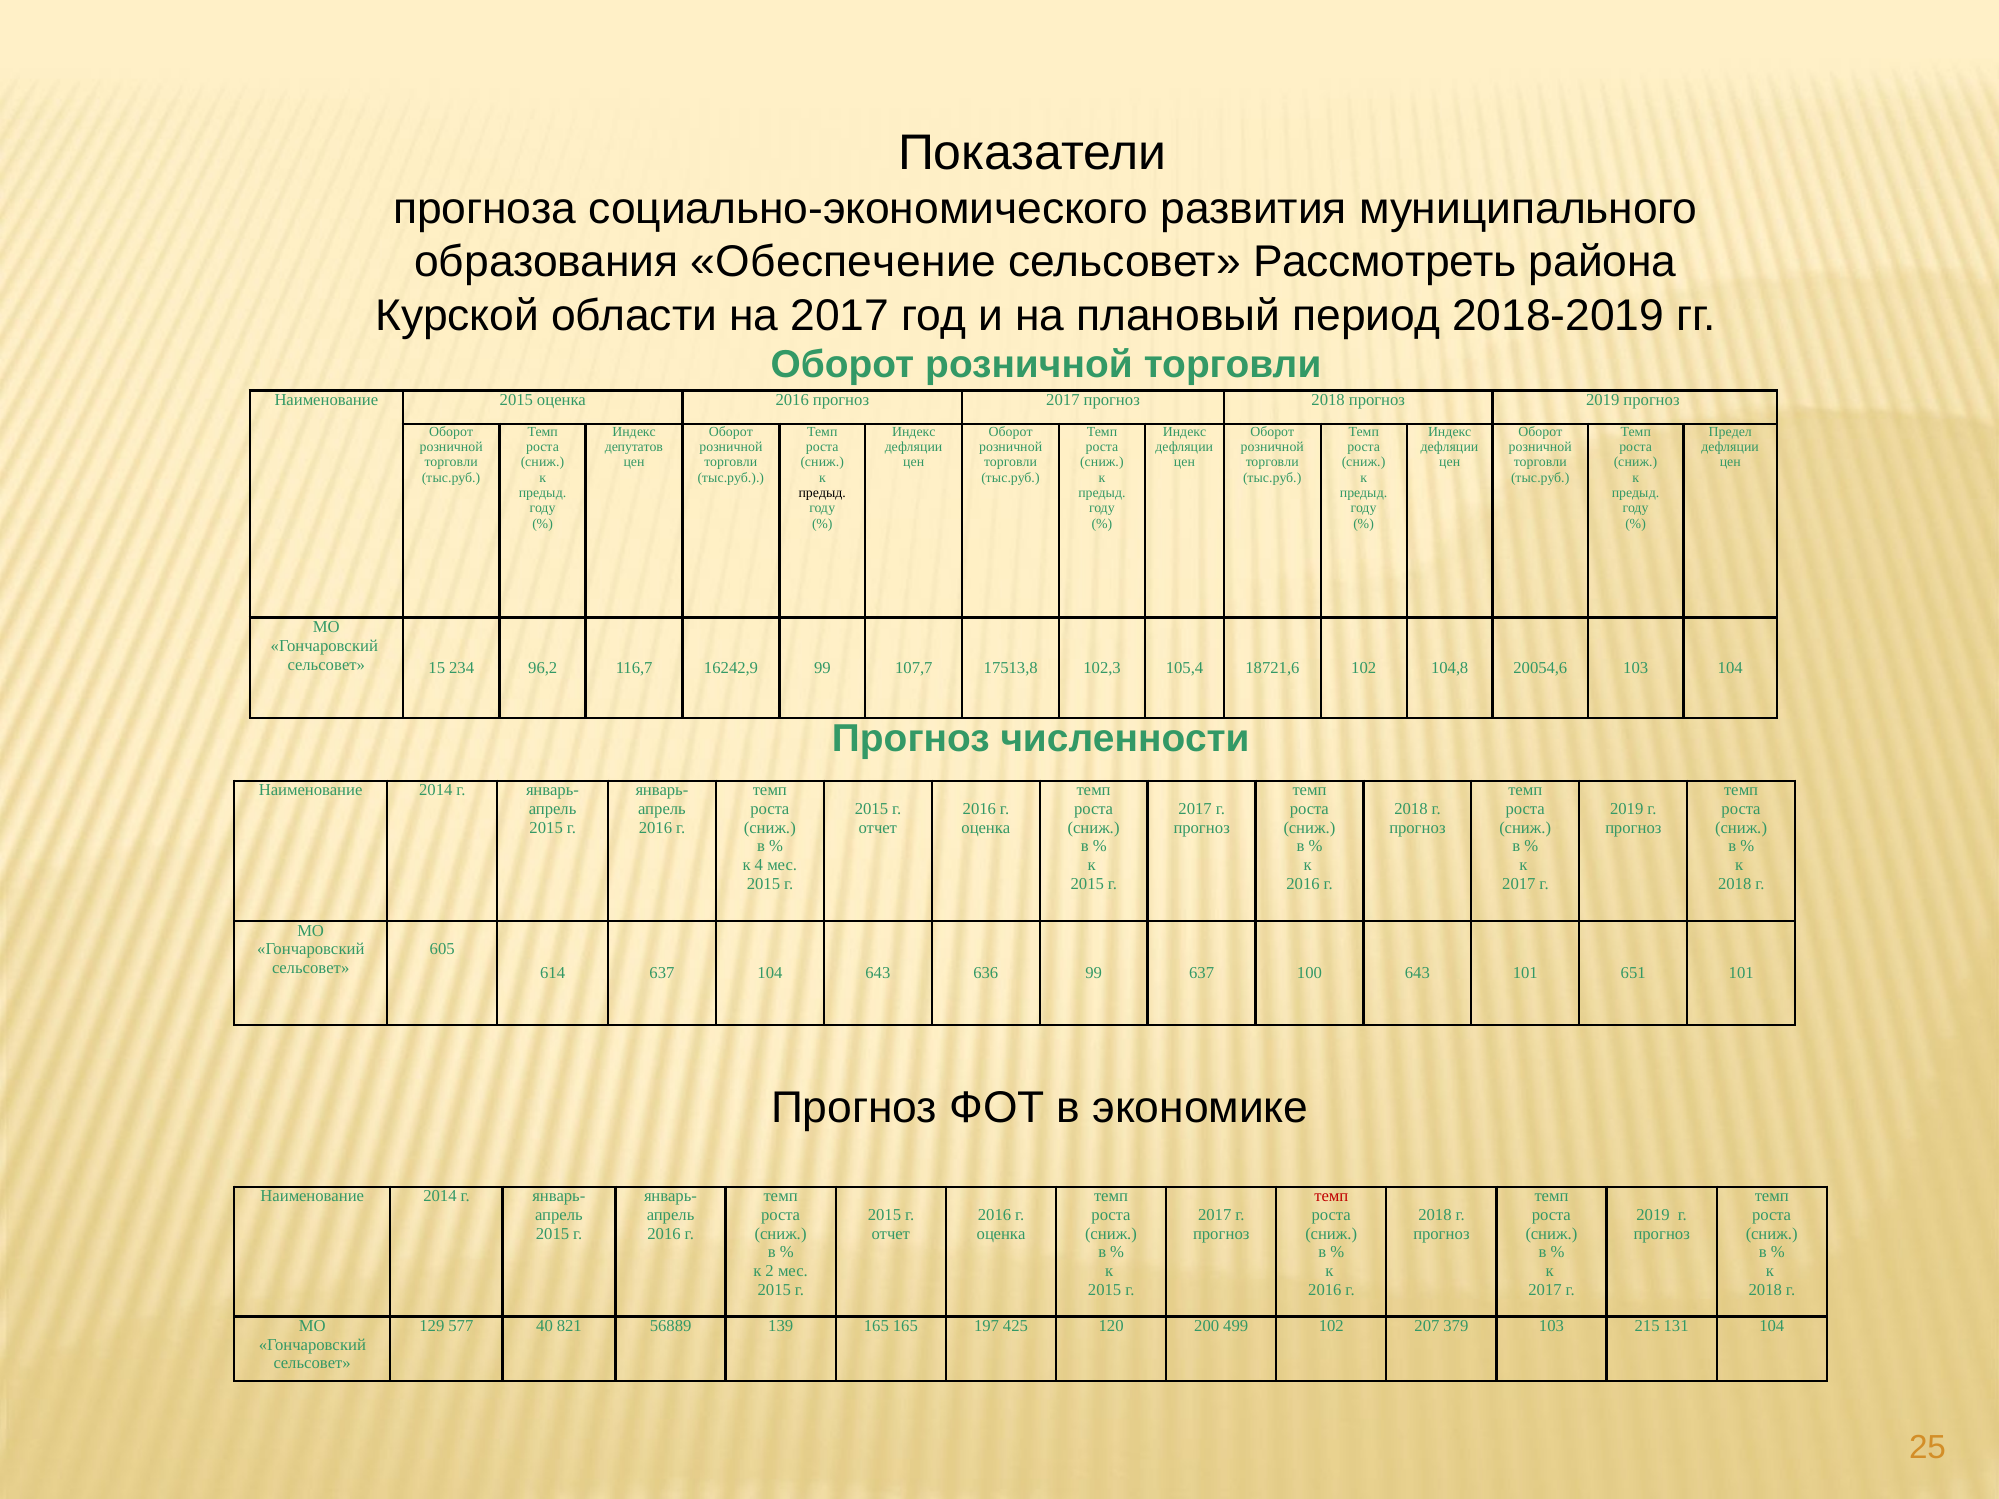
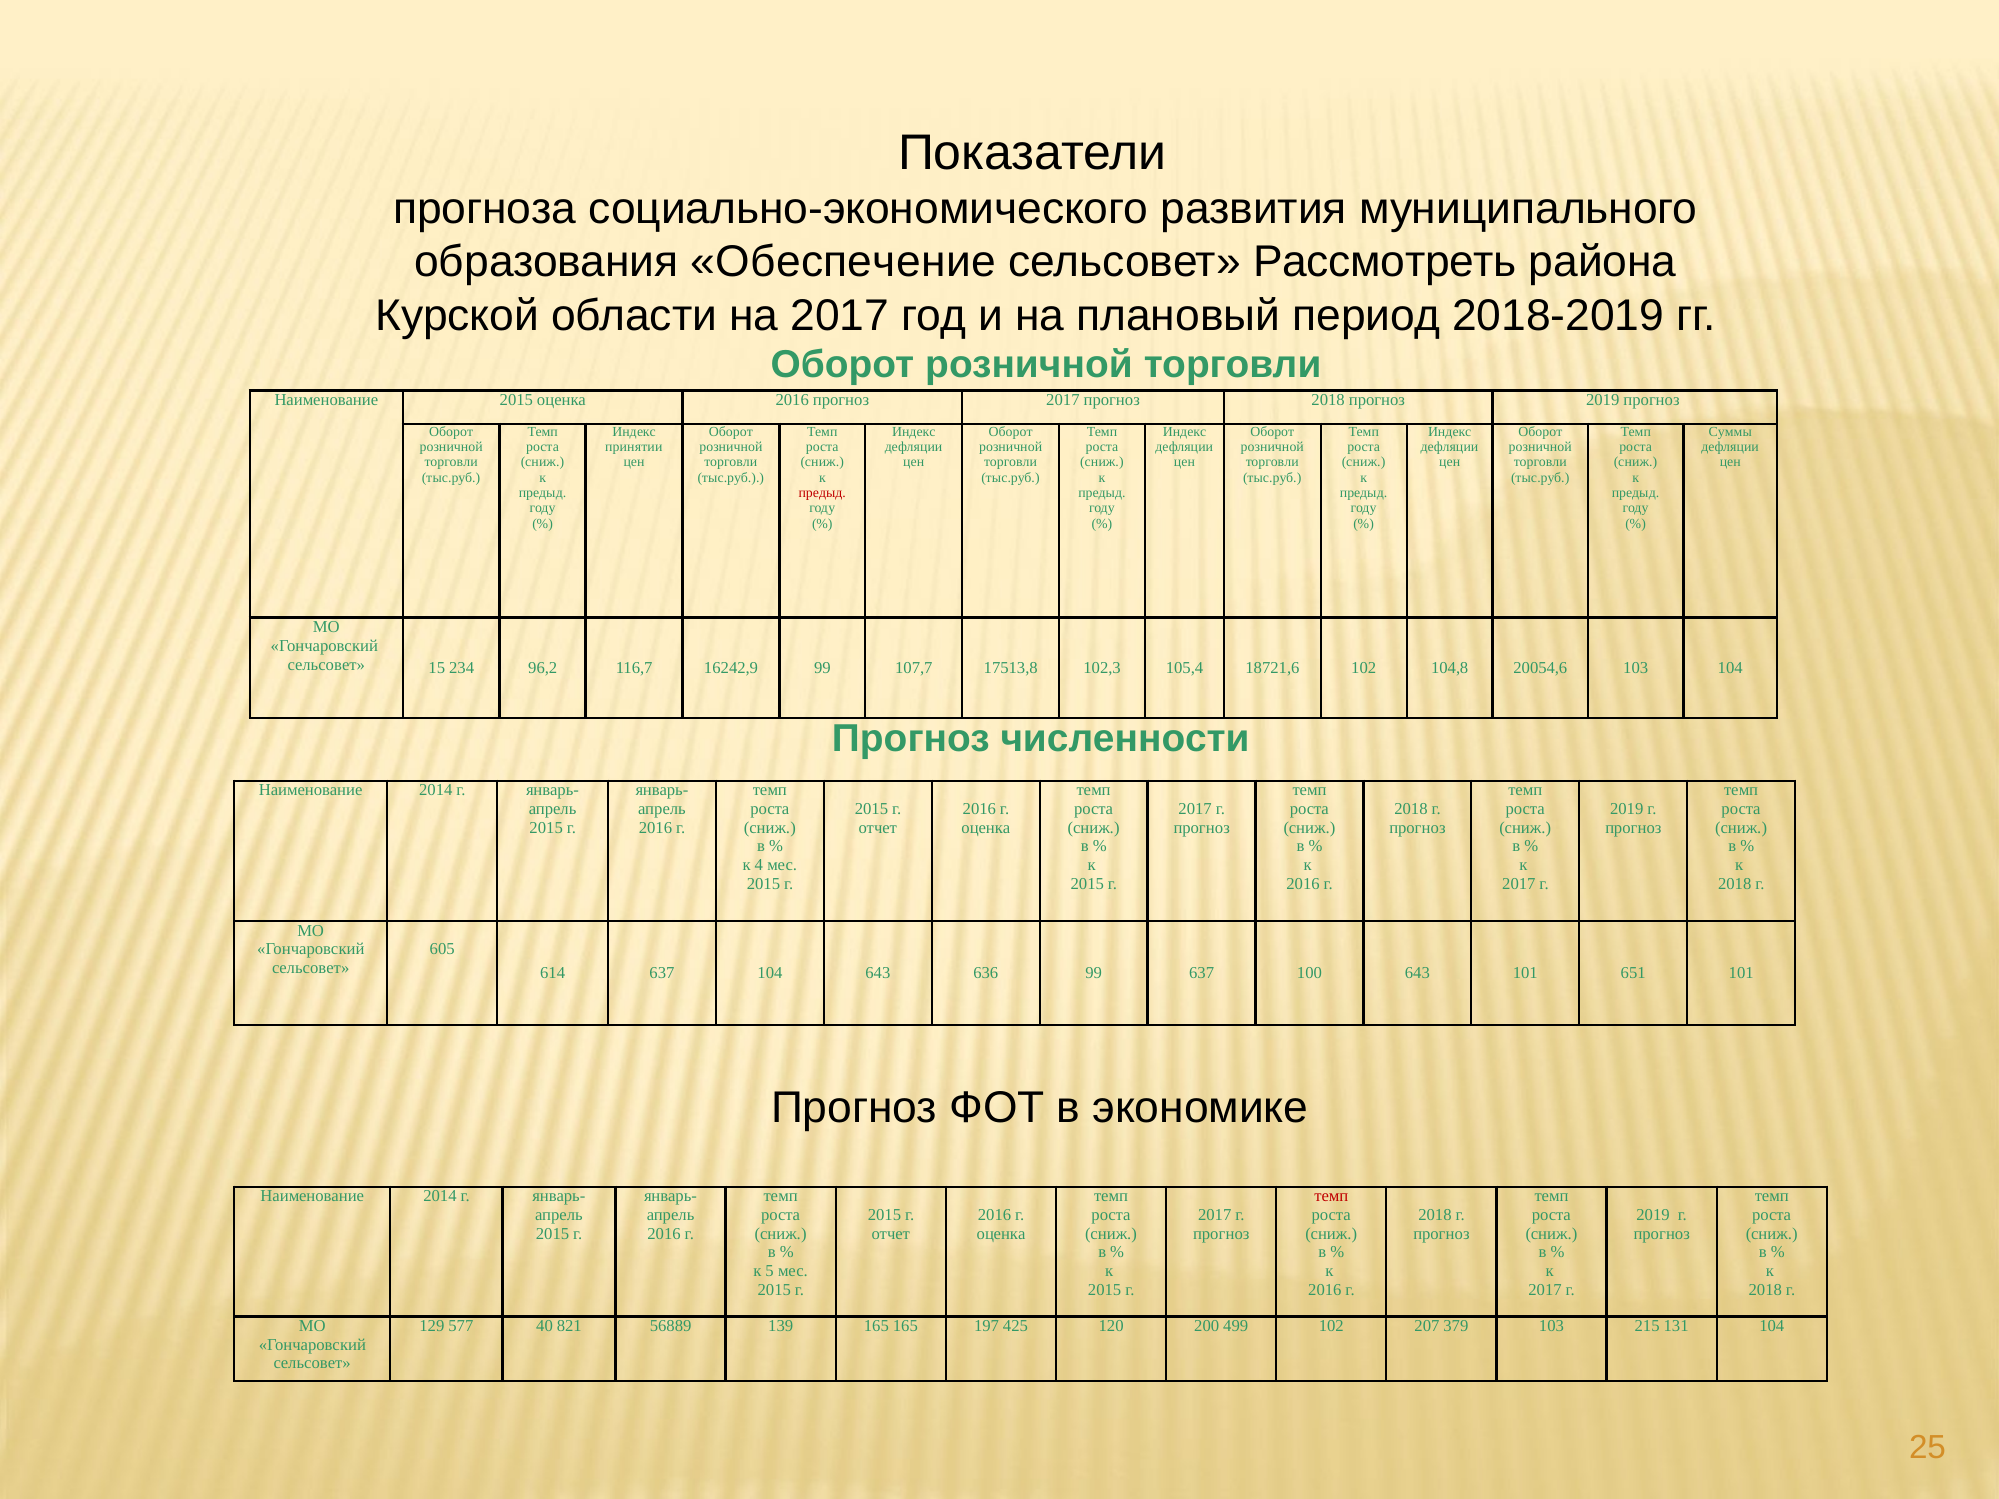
Предел: Предел -> Суммы (1730, 432)
депутатов: депутатов -> принятии (634, 447)
предыд colour: black -> red (822, 493)
2: 2 -> 5 (770, 1271)
